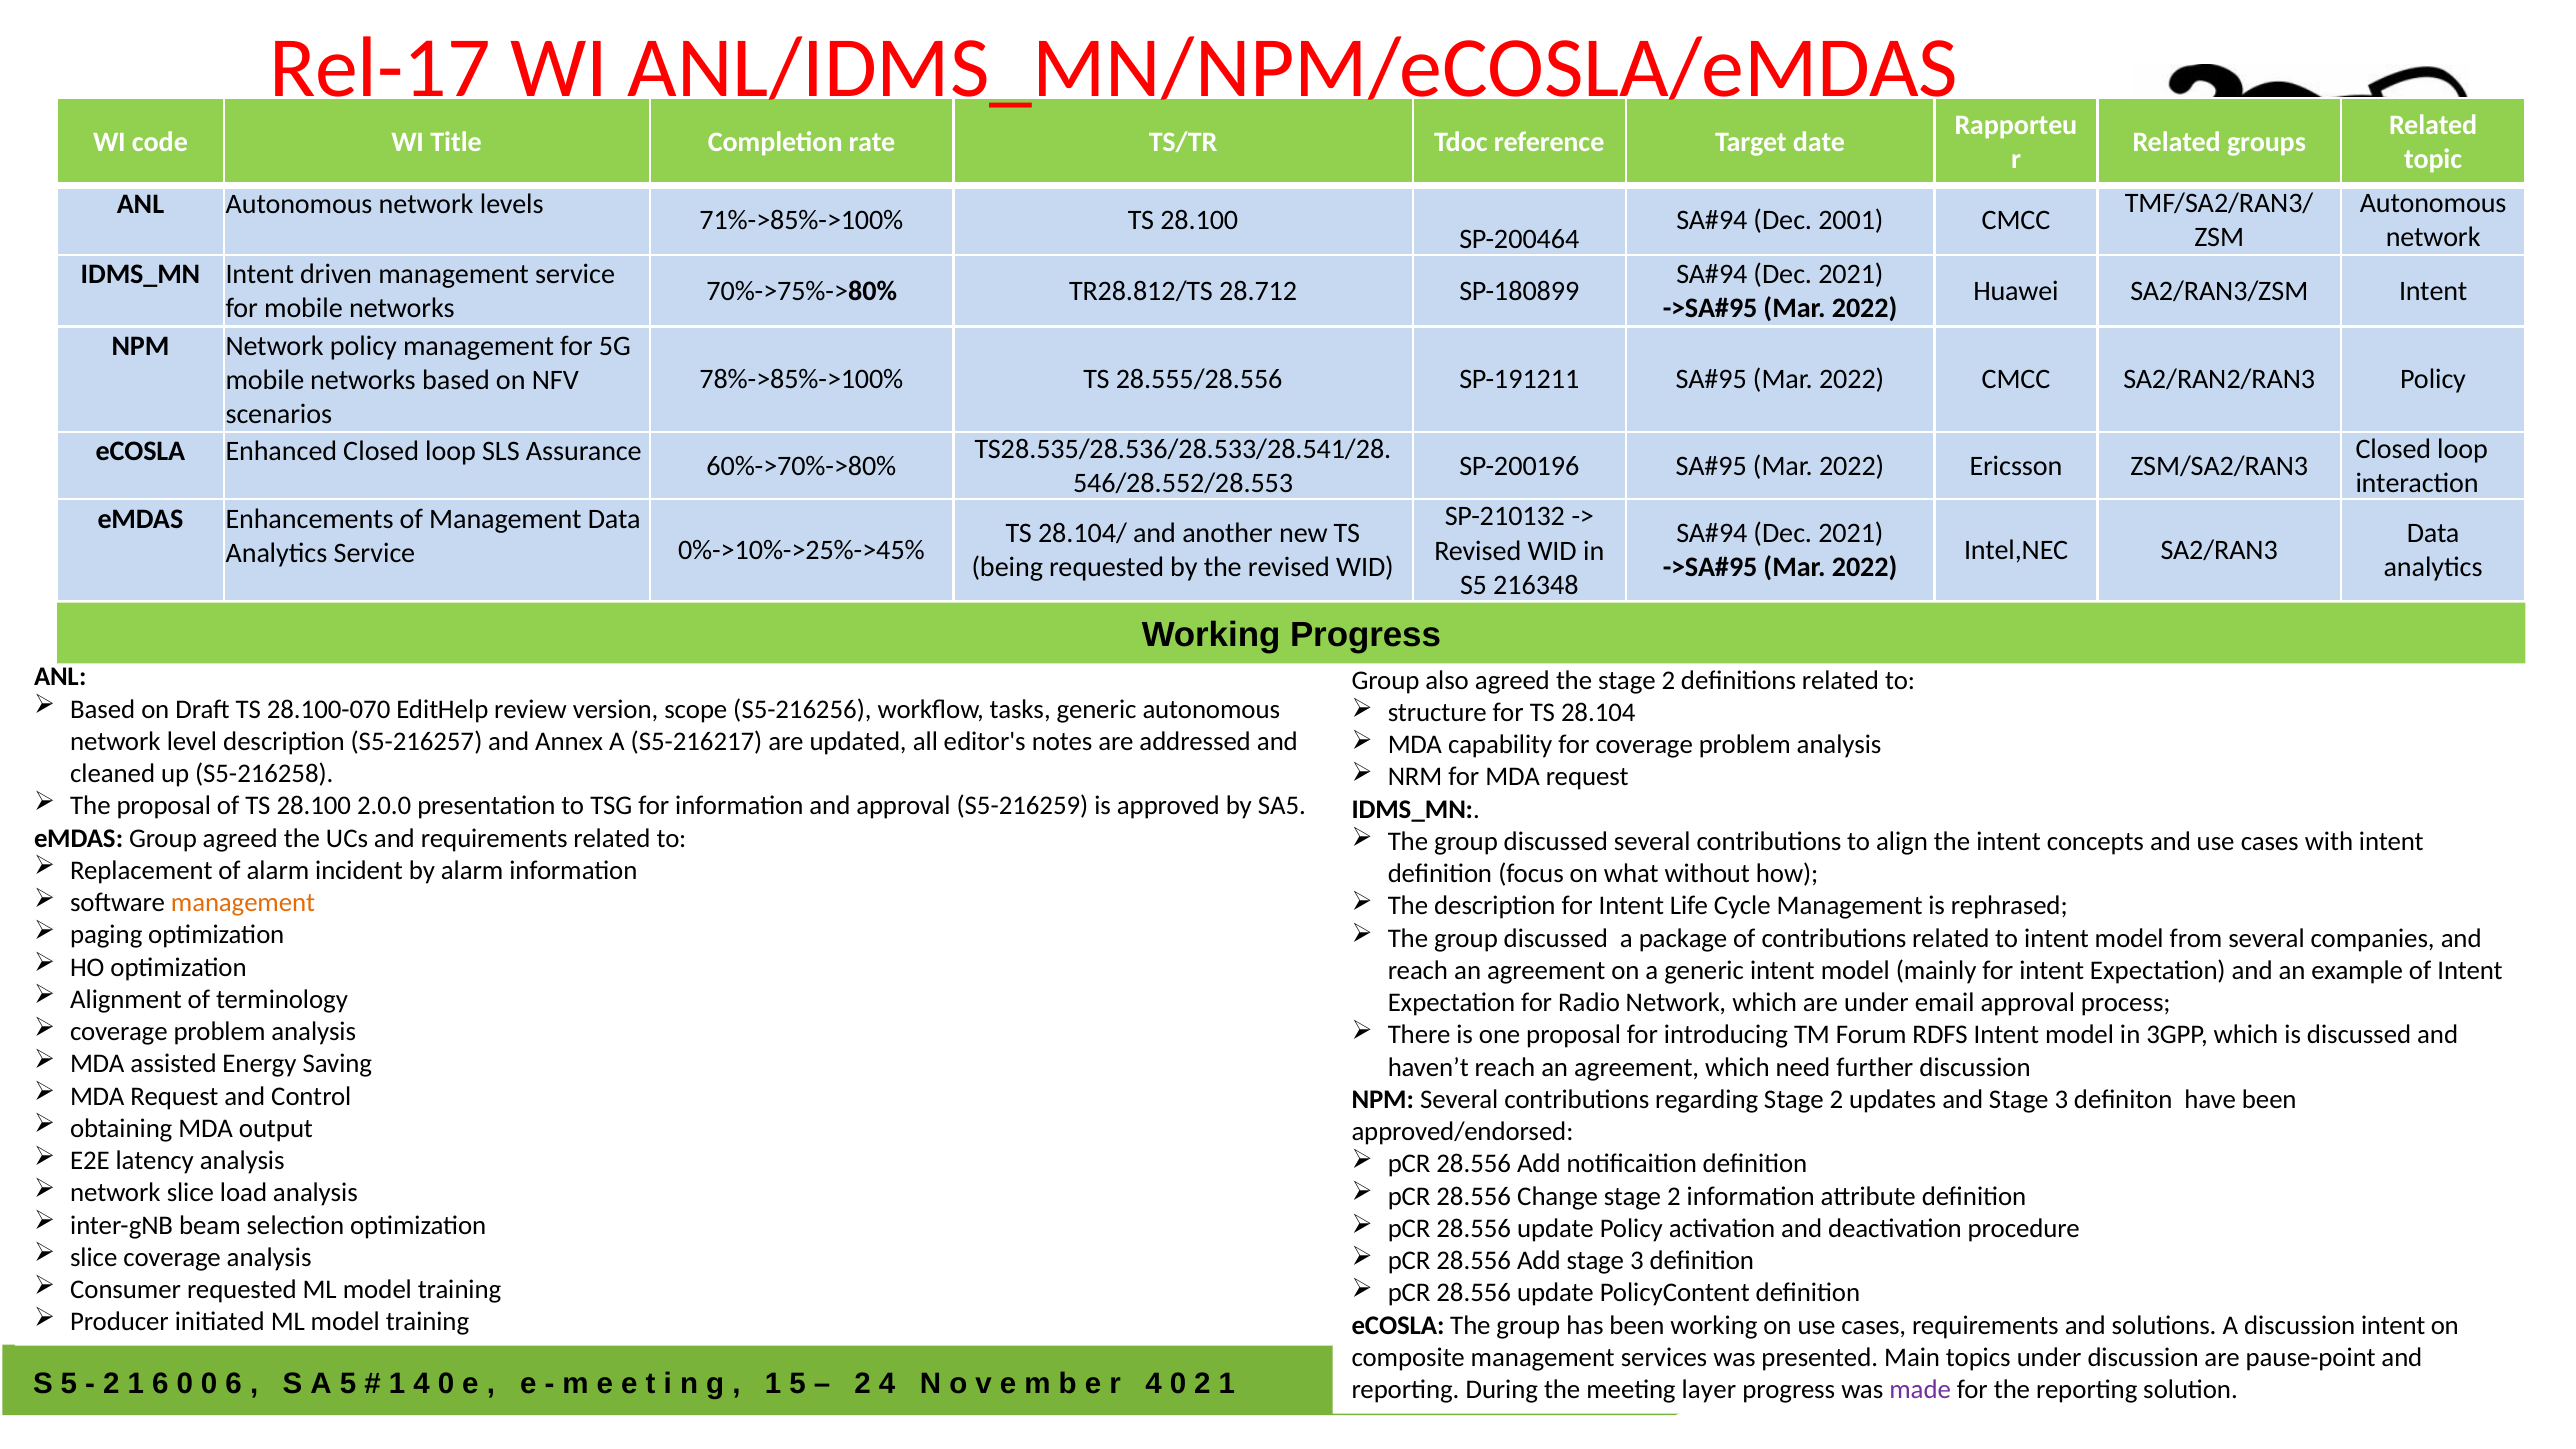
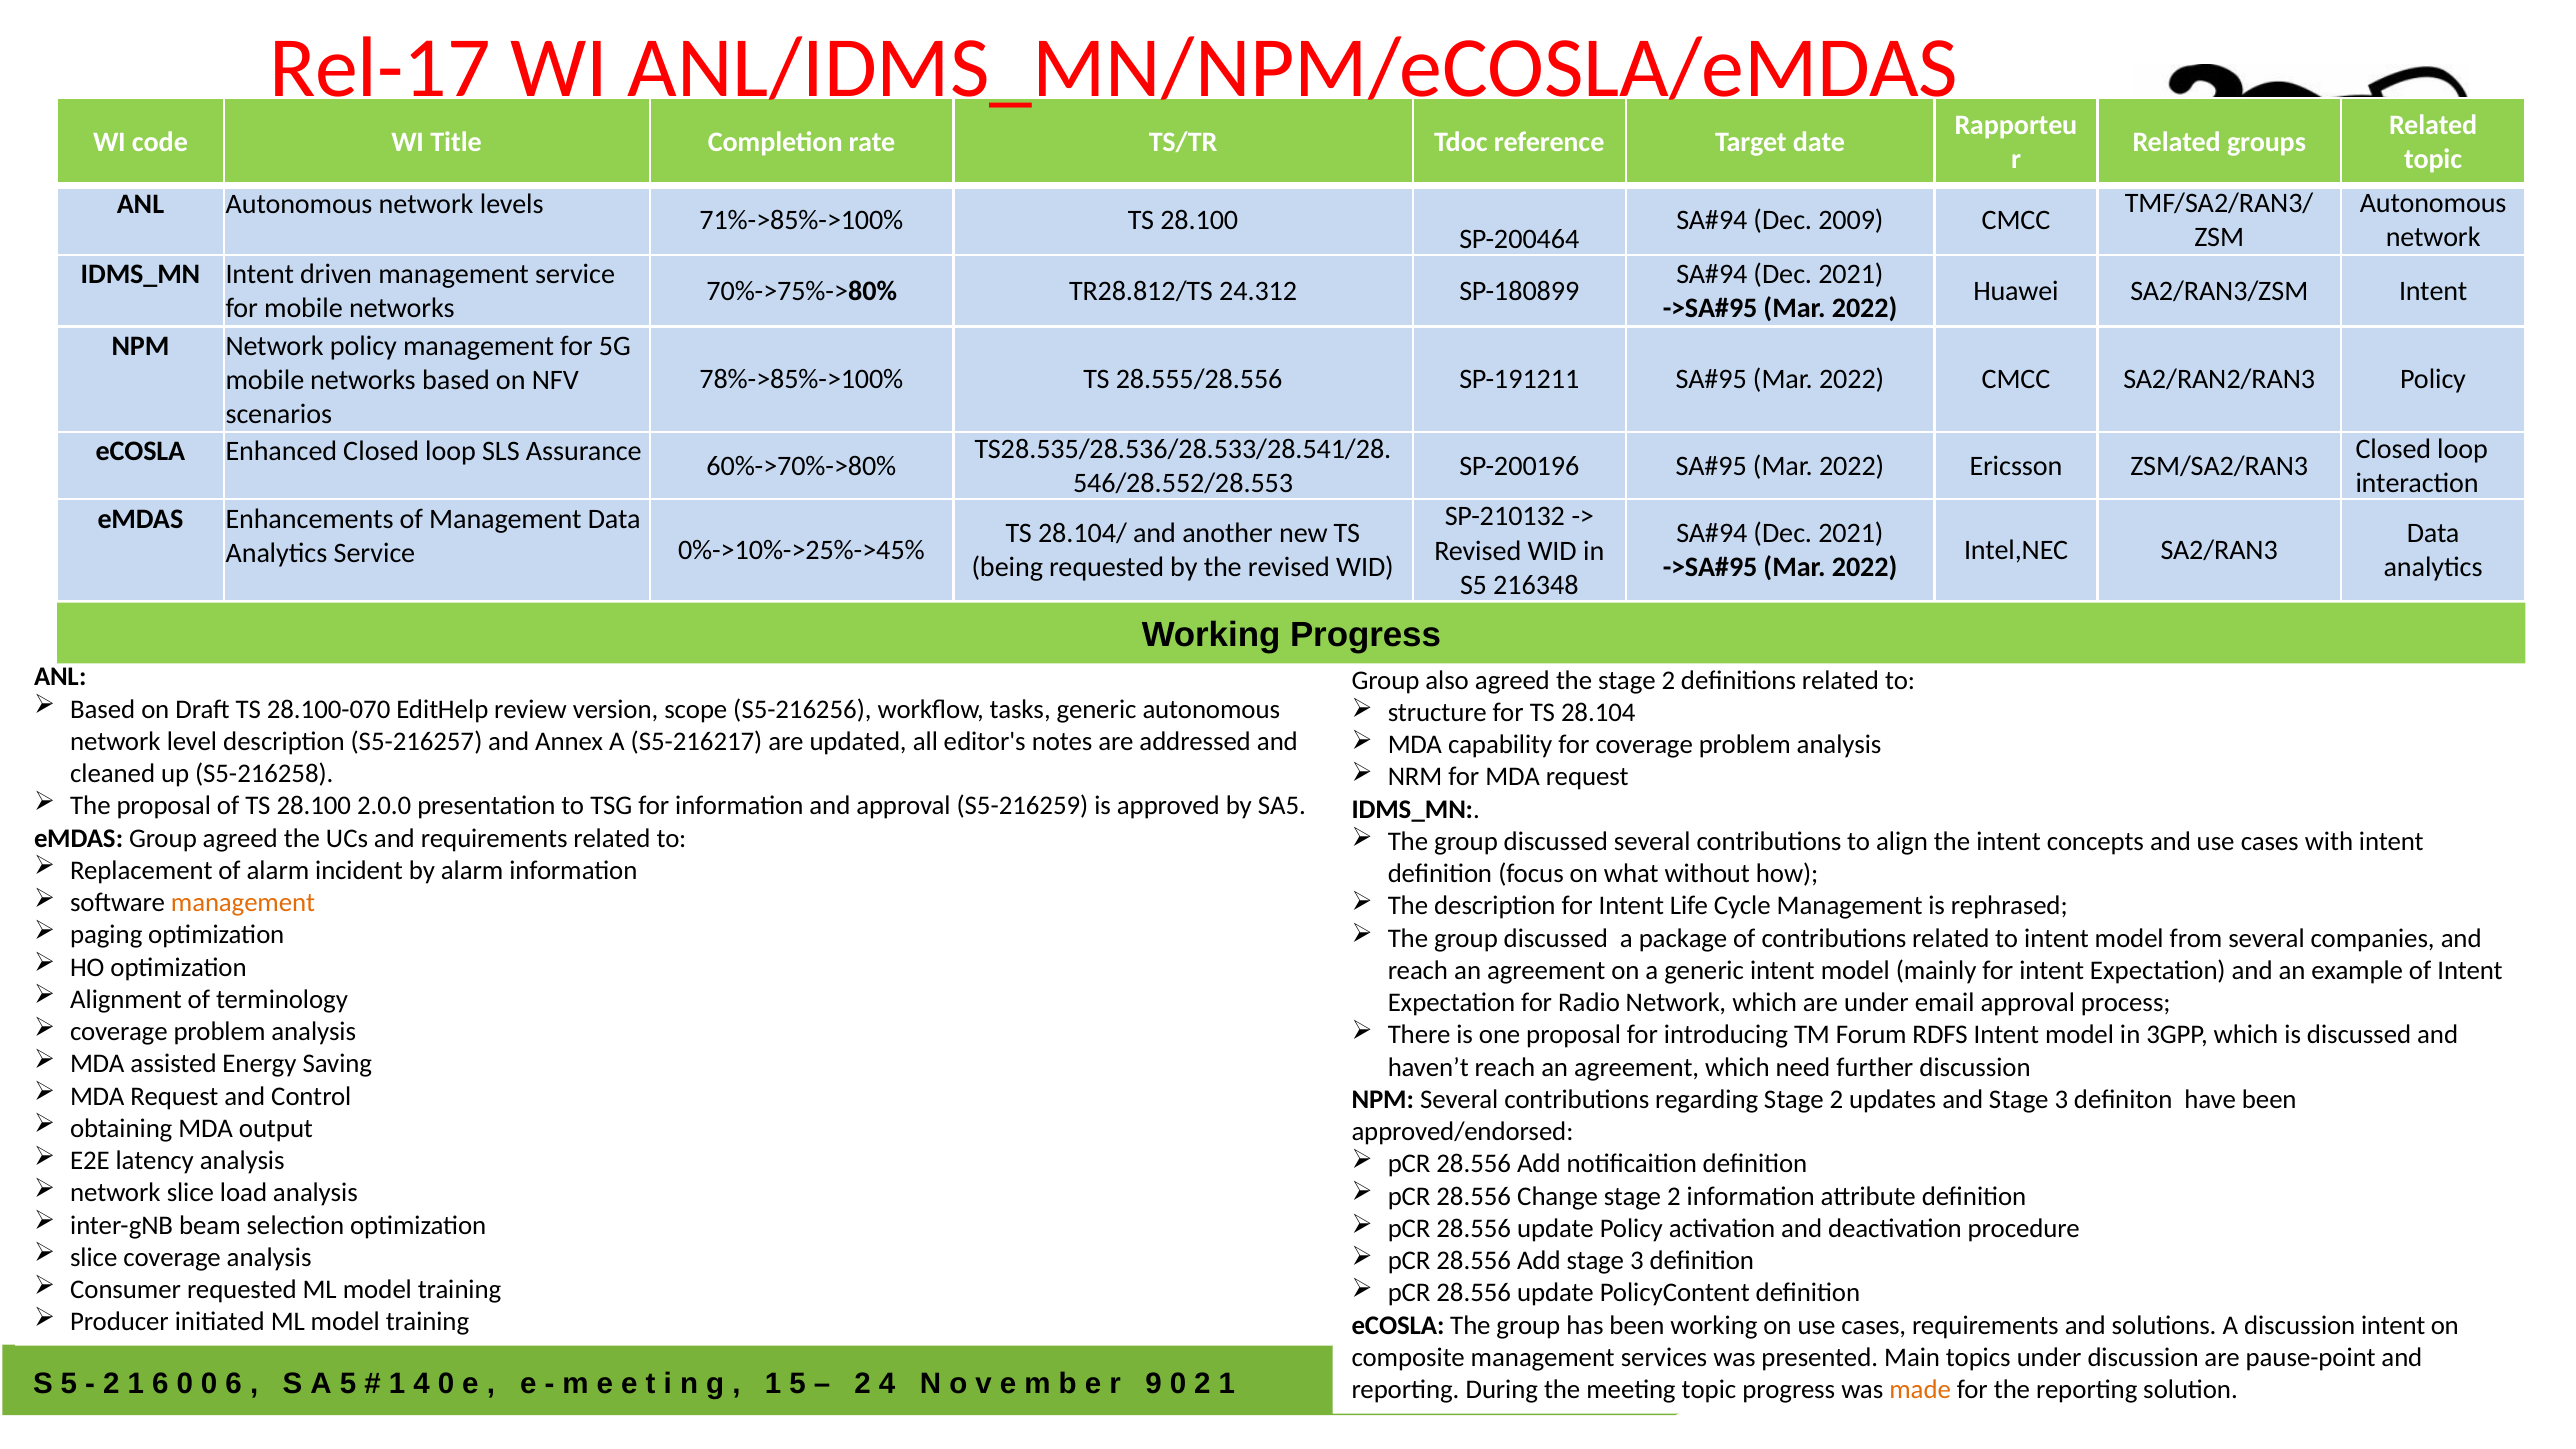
2001: 2001 -> 2009 (1851, 220)
28.712: 28.712 -> 24.312 (1258, 291)
4: 4 -> 9 (1154, 1384)
meeting layer: layer -> topic (1709, 1390)
made colour: purple -> orange (1920, 1390)
